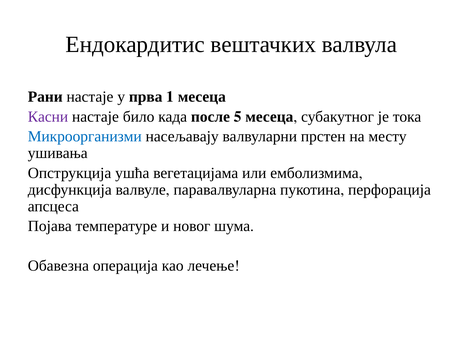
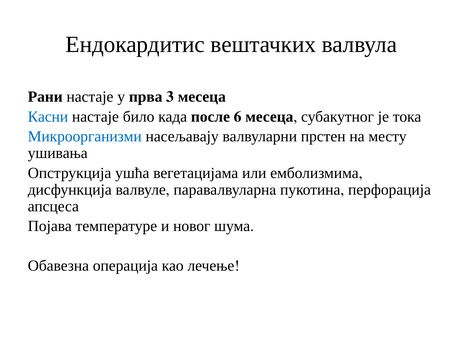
1: 1 -> 3 (170, 97)
Касни colour: purple -> blue (48, 116)
5: 5 -> 6 (238, 116)
